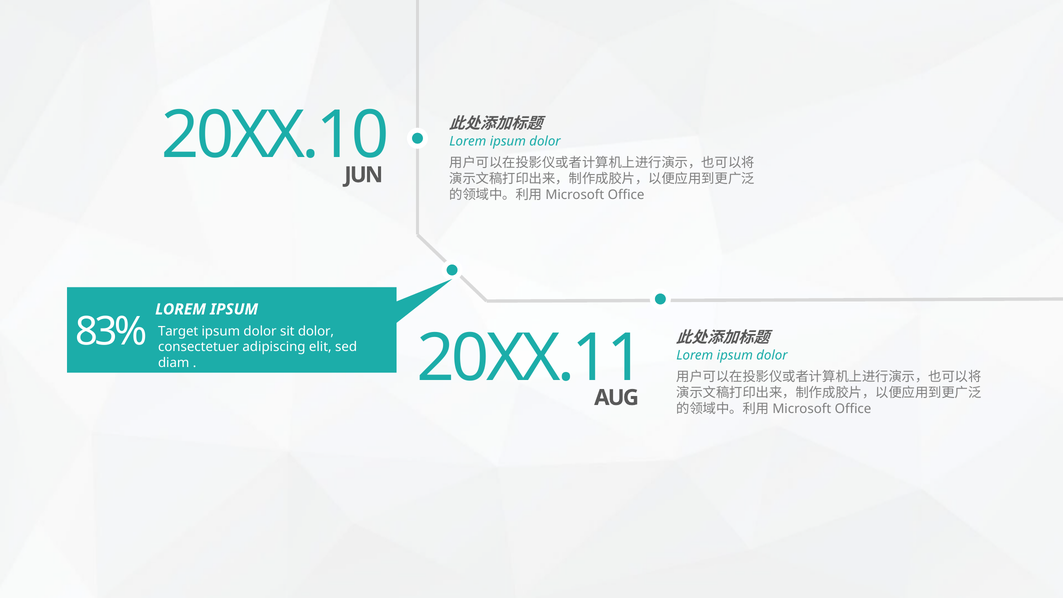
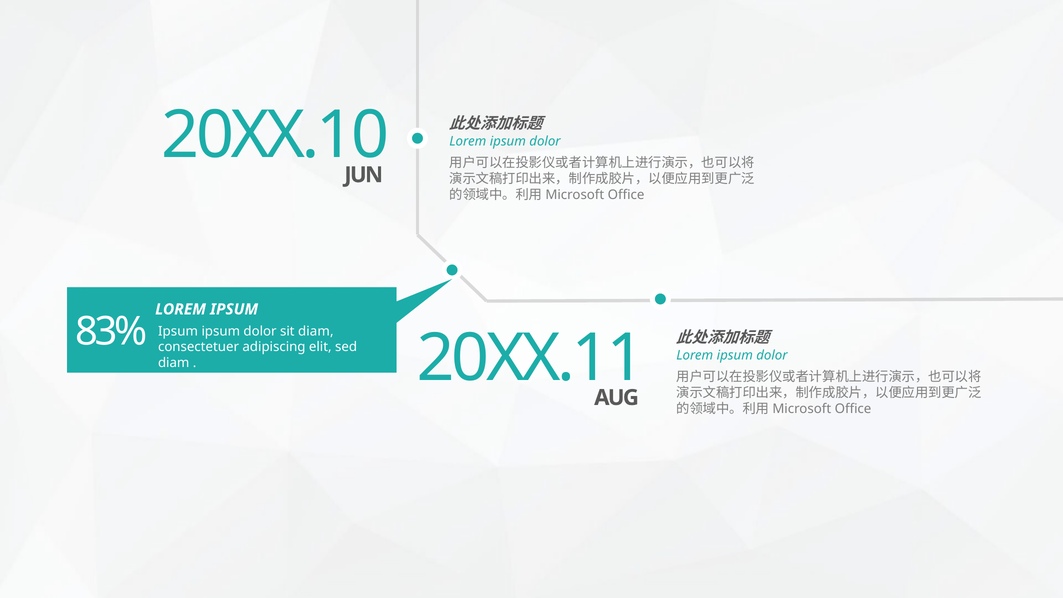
Target: Target -> Ipsum (178, 331)
sit dolor: dolor -> diam (316, 331)
